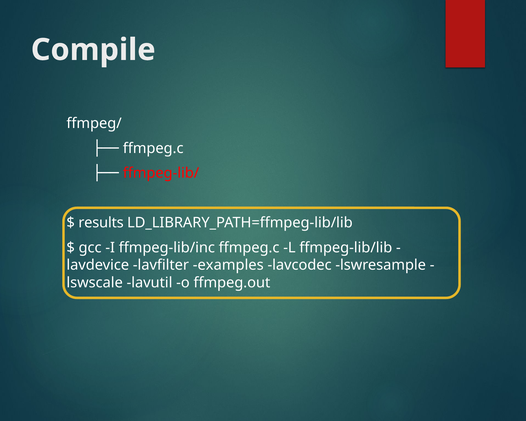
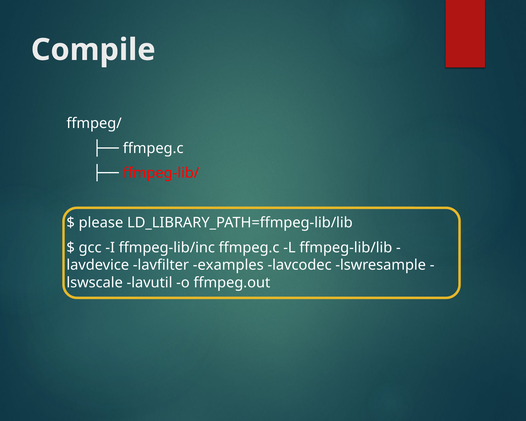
results: results -> please (101, 223)
